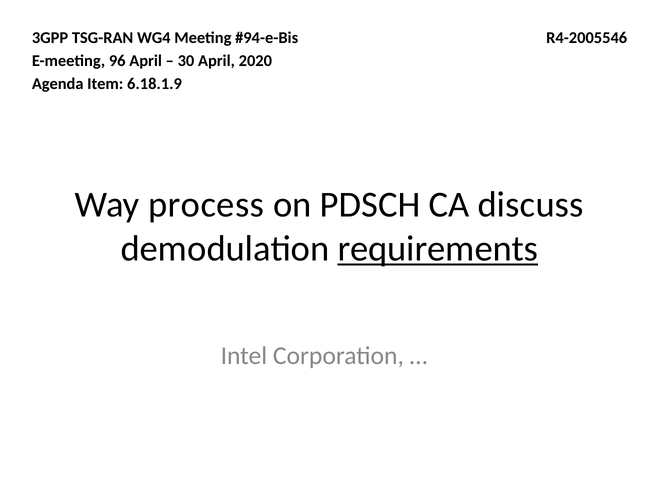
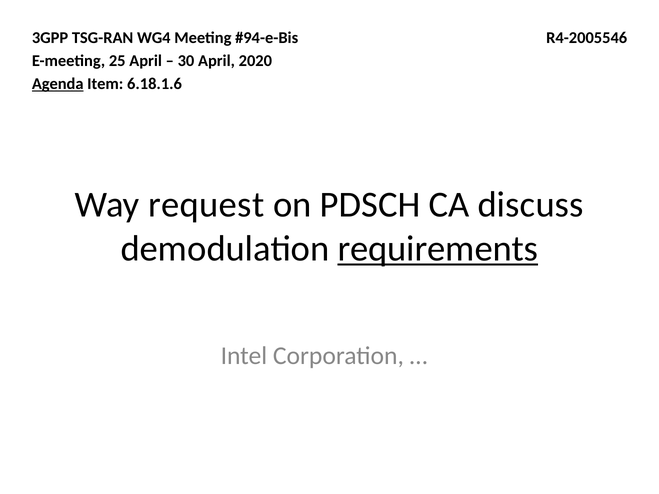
96: 96 -> 25 (117, 61)
Agenda underline: none -> present (58, 84)
6.18.1.9: 6.18.1.9 -> 6.18.1.6 (155, 84)
process: process -> request (206, 205)
